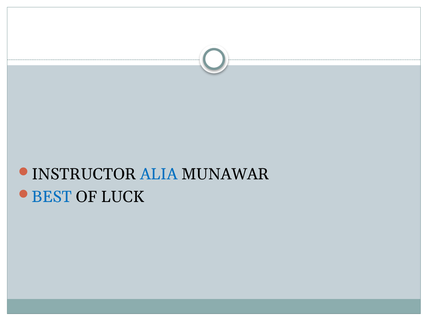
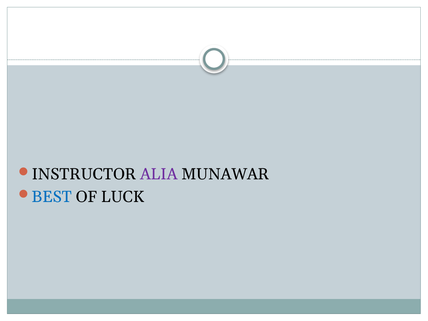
ALIA colour: blue -> purple (159, 174)
